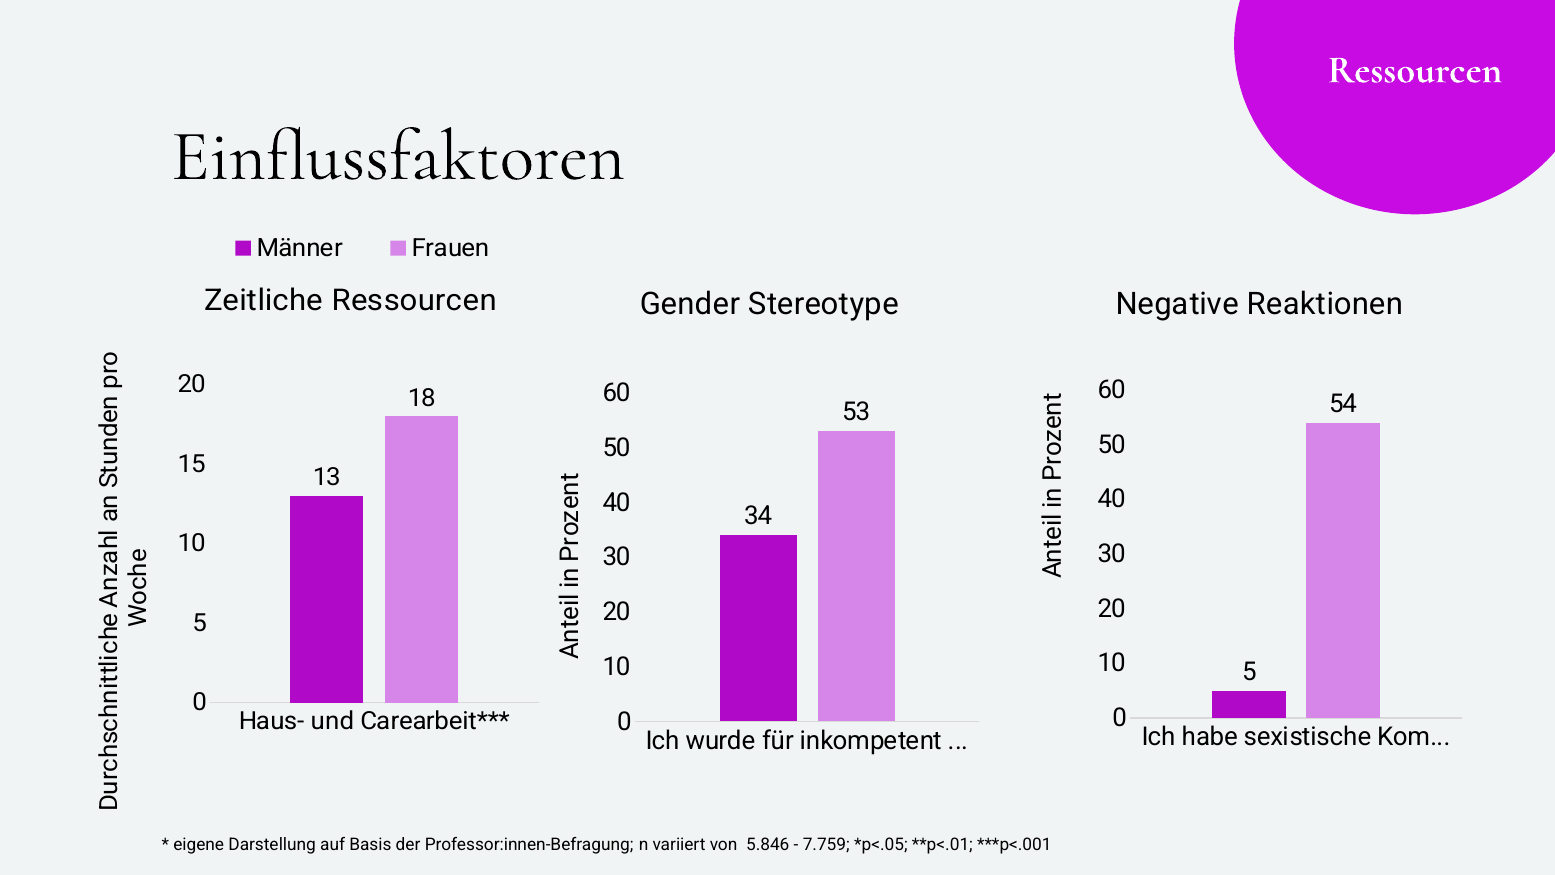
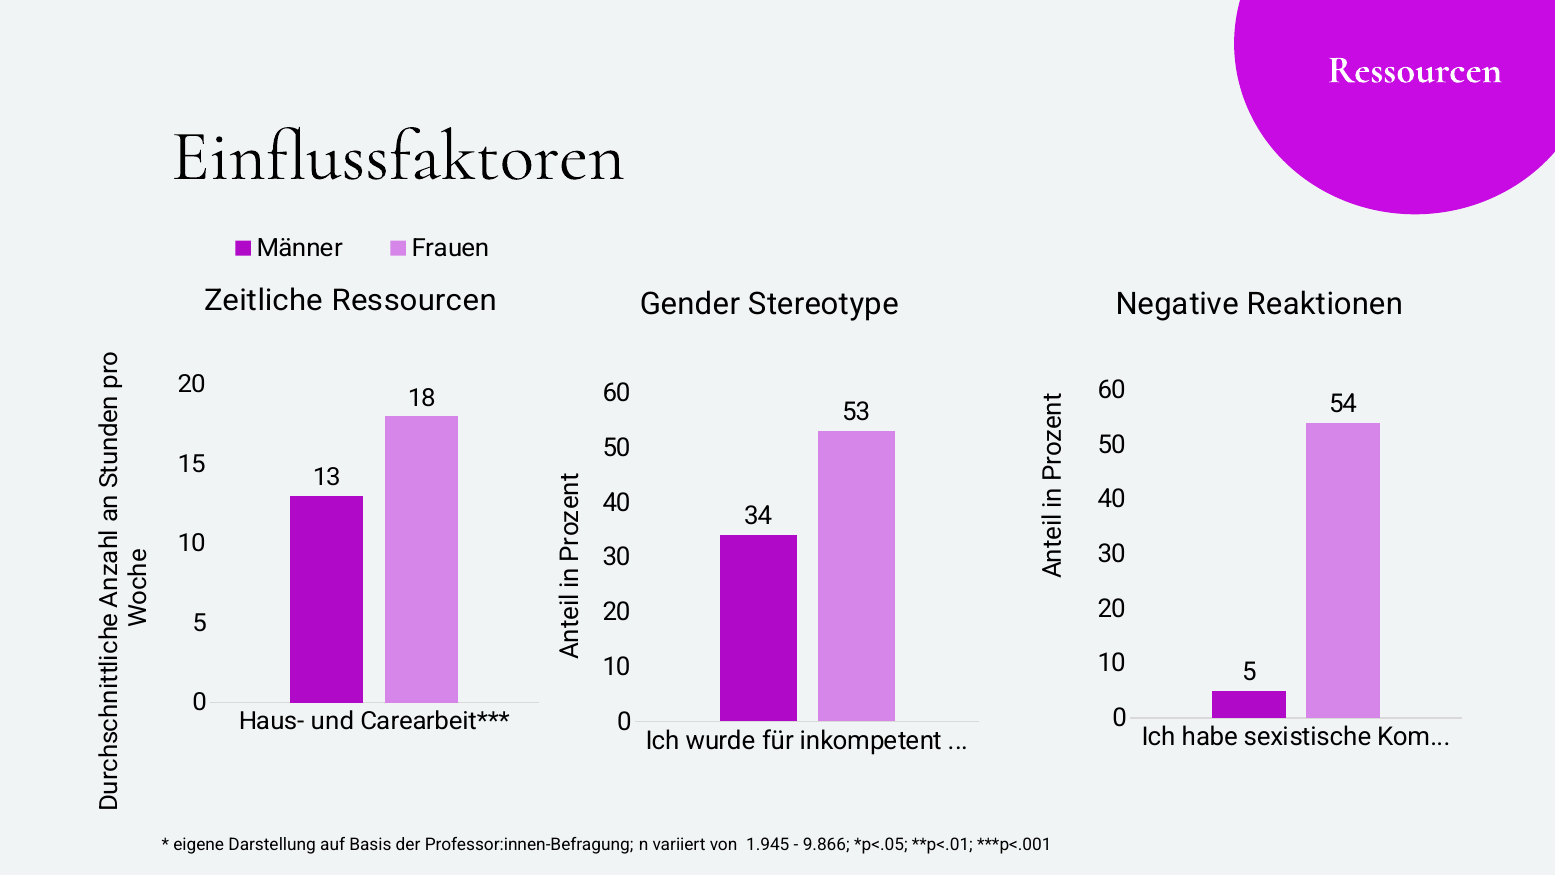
5.846: 5.846 -> 1.945 (768, 845)
7.759: 7.759 -> 9.866 (826, 845)
